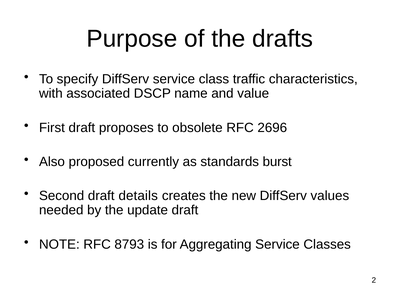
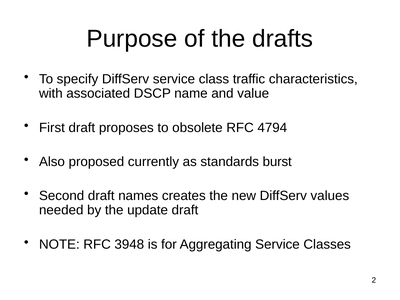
2696: 2696 -> 4794 (272, 128)
details: details -> names (138, 196)
8793: 8793 -> 3948 (129, 244)
